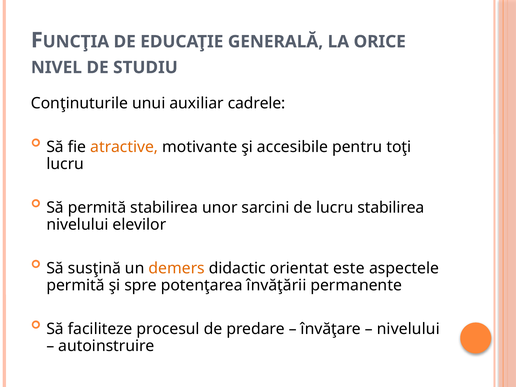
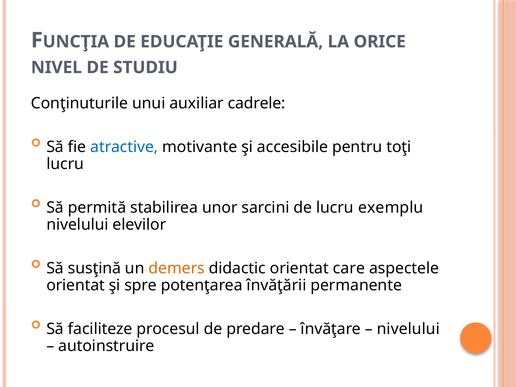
atractive colour: orange -> blue (124, 147)
lucru stabilirea: stabilirea -> exemplu (391, 208)
este: este -> care (349, 268)
permită: permită -> orientat (76, 285)
